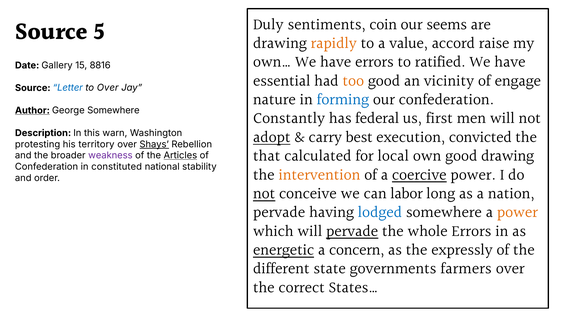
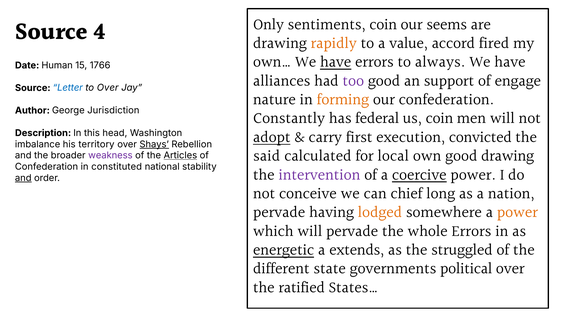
Duly: Duly -> Only (268, 25)
5: 5 -> 4 (99, 32)
raise: raise -> fired (494, 44)
have underline: none -> present (336, 62)
ratified: ratified -> always (440, 62)
Gallery: Gallery -> Human (57, 65)
8816: 8816 -> 1766 (100, 65)
essential: essential -> alliances (282, 81)
too colour: orange -> purple (353, 81)
vicinity: vicinity -> support (449, 81)
forming colour: blue -> orange (343, 100)
Author underline: present -> none (32, 110)
George Somewhere: Somewhere -> Jurisdiction (113, 110)
us first: first -> coin (439, 119)
warn: warn -> head (115, 133)
best: best -> first (359, 137)
protesting: protesting -> imbalance (38, 144)
that: that -> said (267, 156)
intervention colour: orange -> purple (319, 175)
and underline: none -> present (23, 178)
not underline: present -> none (264, 194)
labor: labor -> chief (407, 194)
lodged colour: blue -> orange (380, 213)
pervade underline: present -> none (352, 231)
concern: concern -> extends (357, 250)
expressly: expressly -> struggled (462, 250)
farmers: farmers -> political (466, 269)
correct: correct -> ratified (302, 288)
